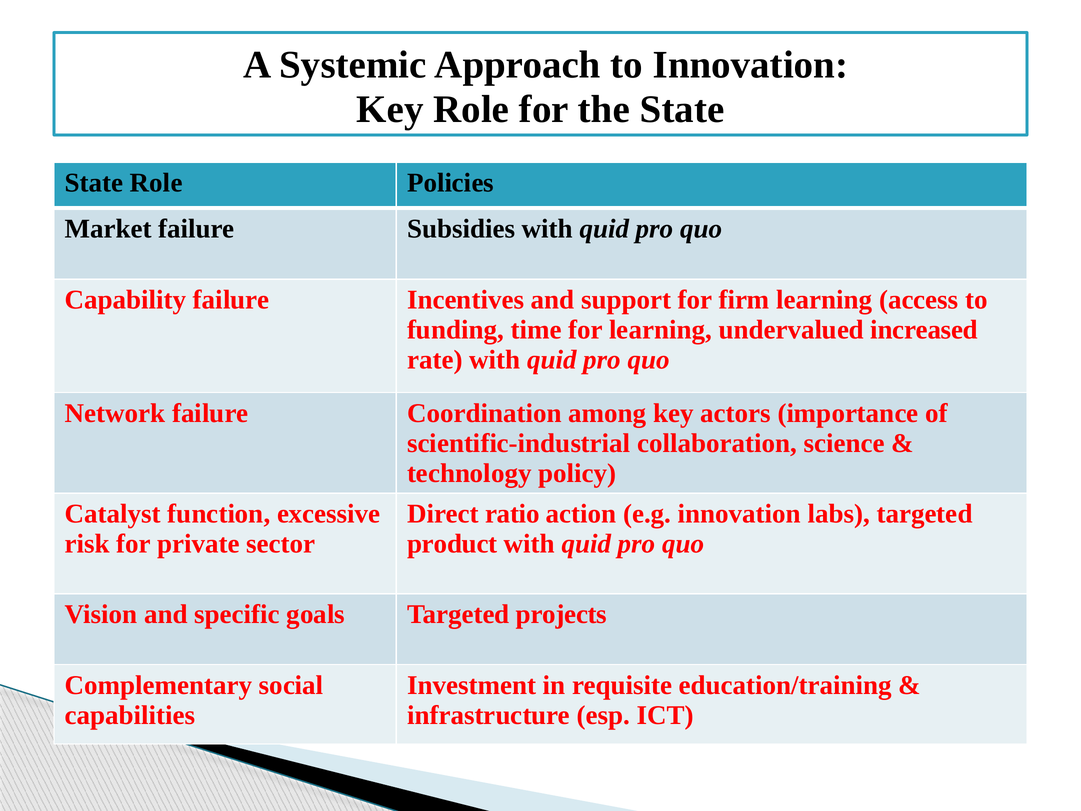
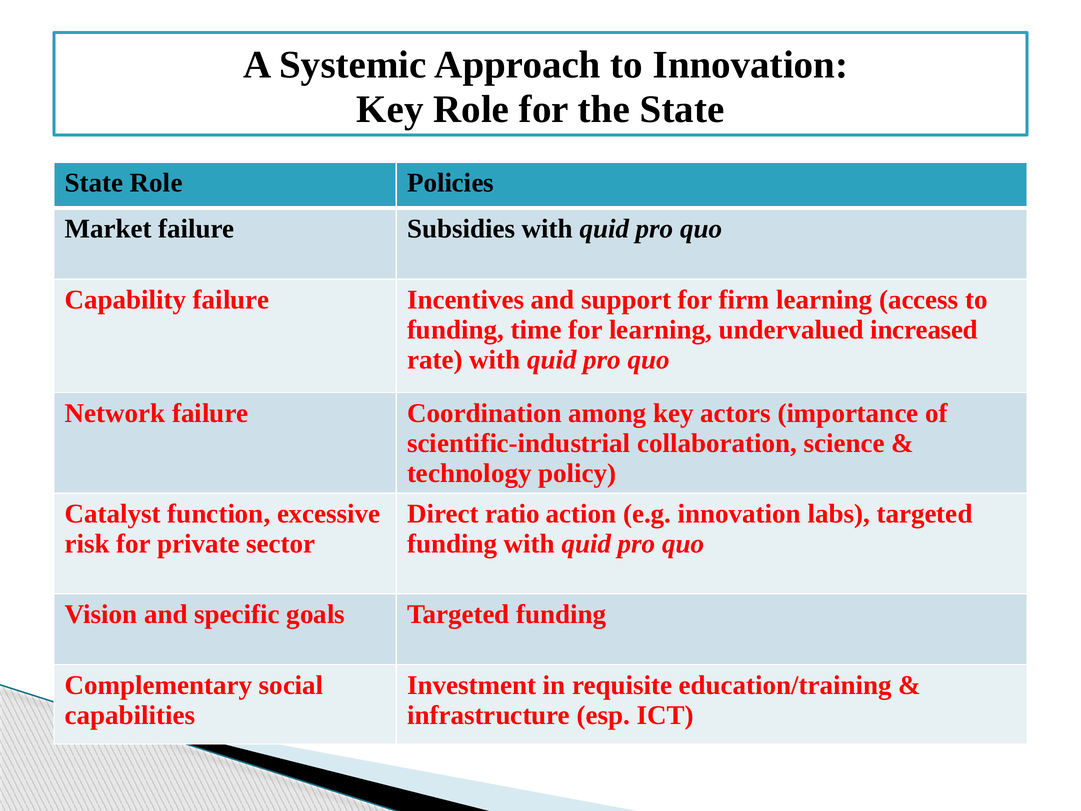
product: product -> funding (452, 544)
goals Targeted projects: projects -> funding (561, 614)
